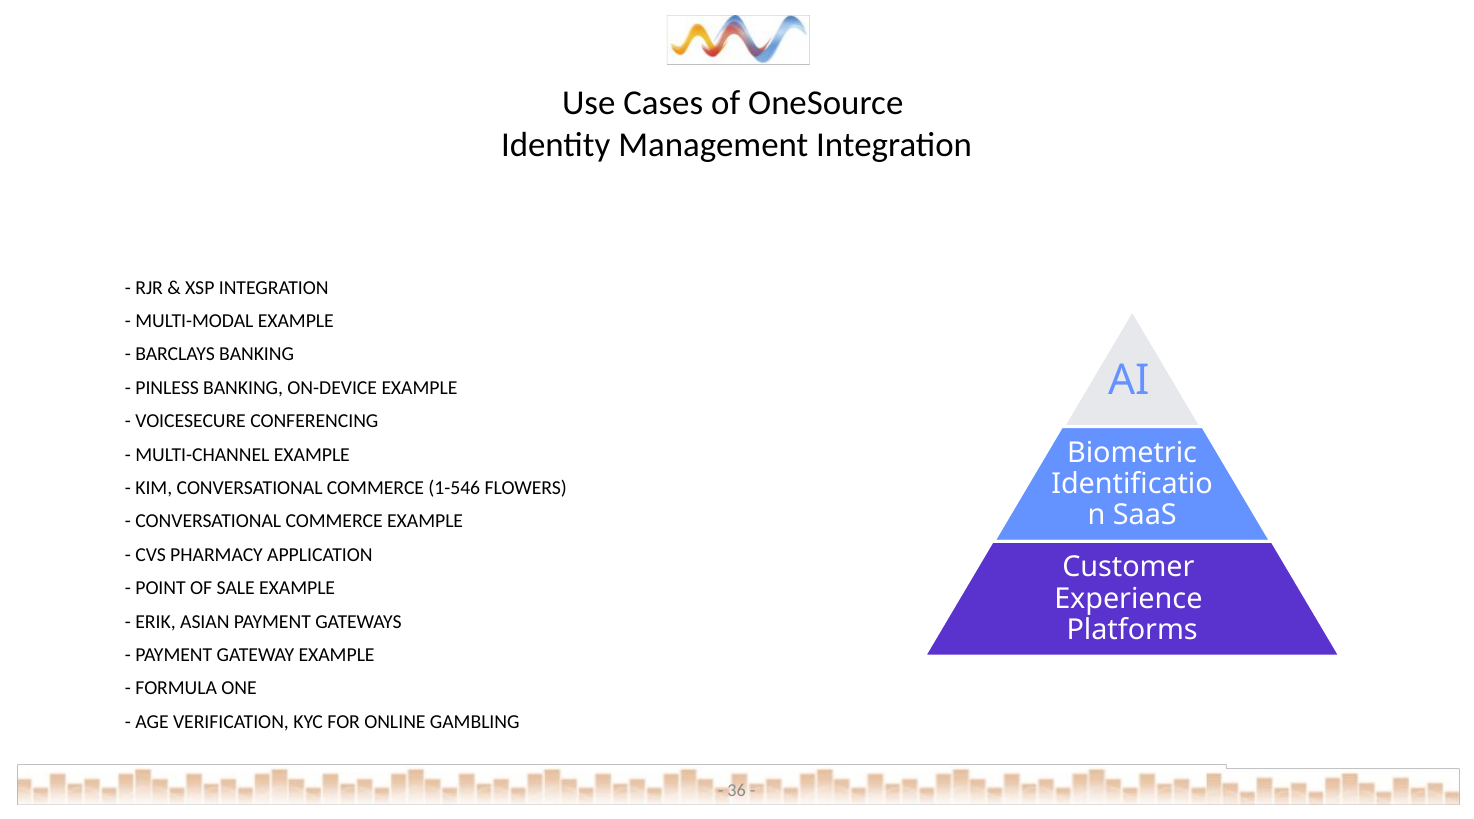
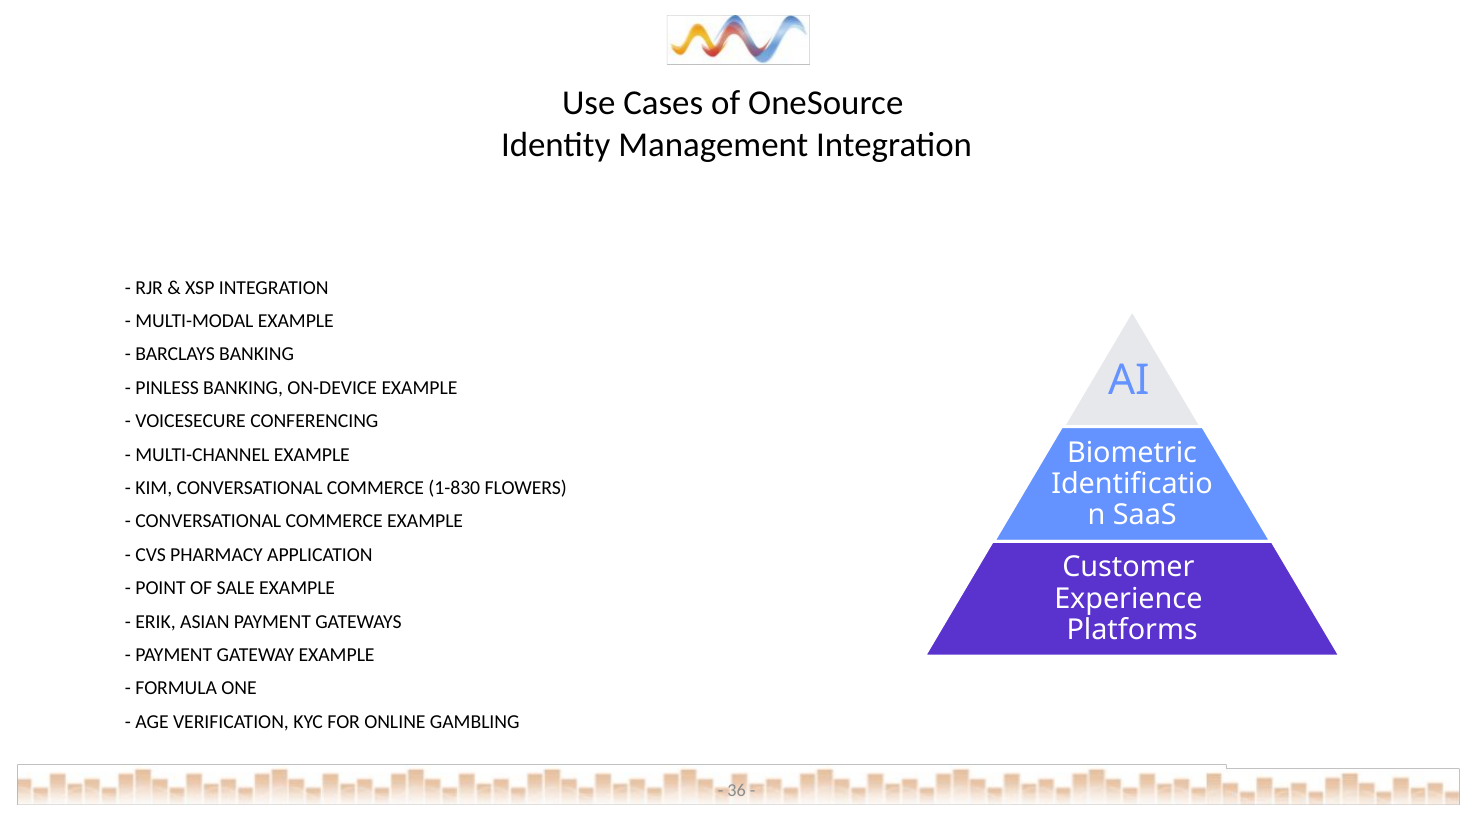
1-546: 1-546 -> 1-830 (454, 488)
